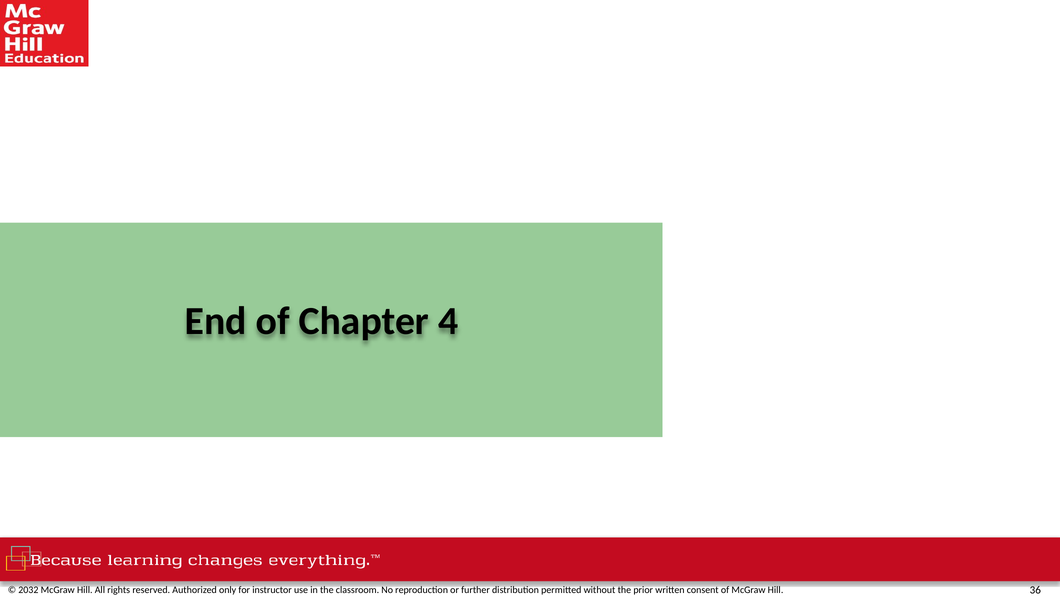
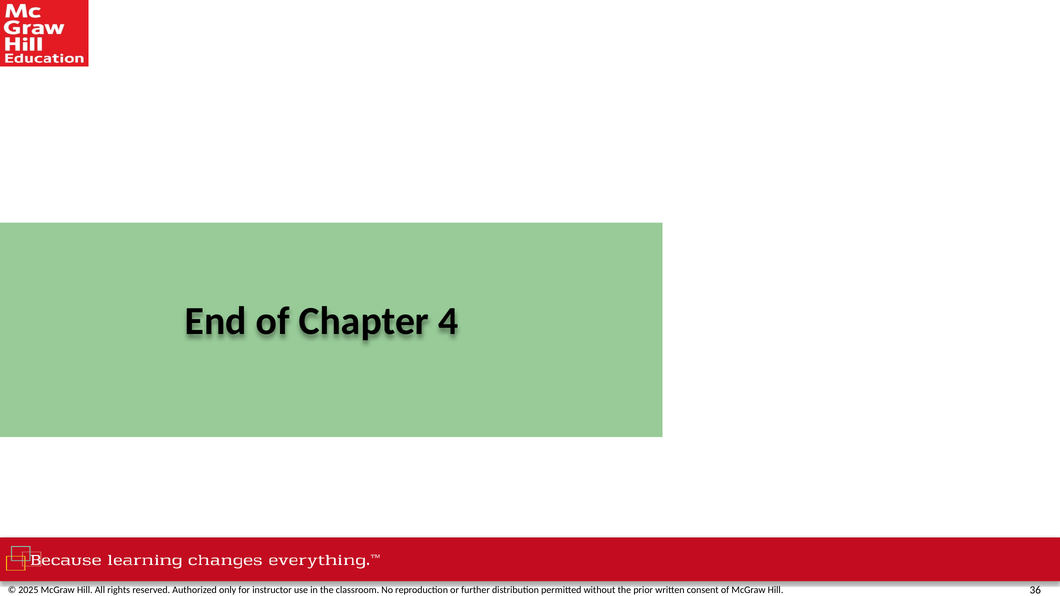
2032: 2032 -> 2025 (28, 590)
